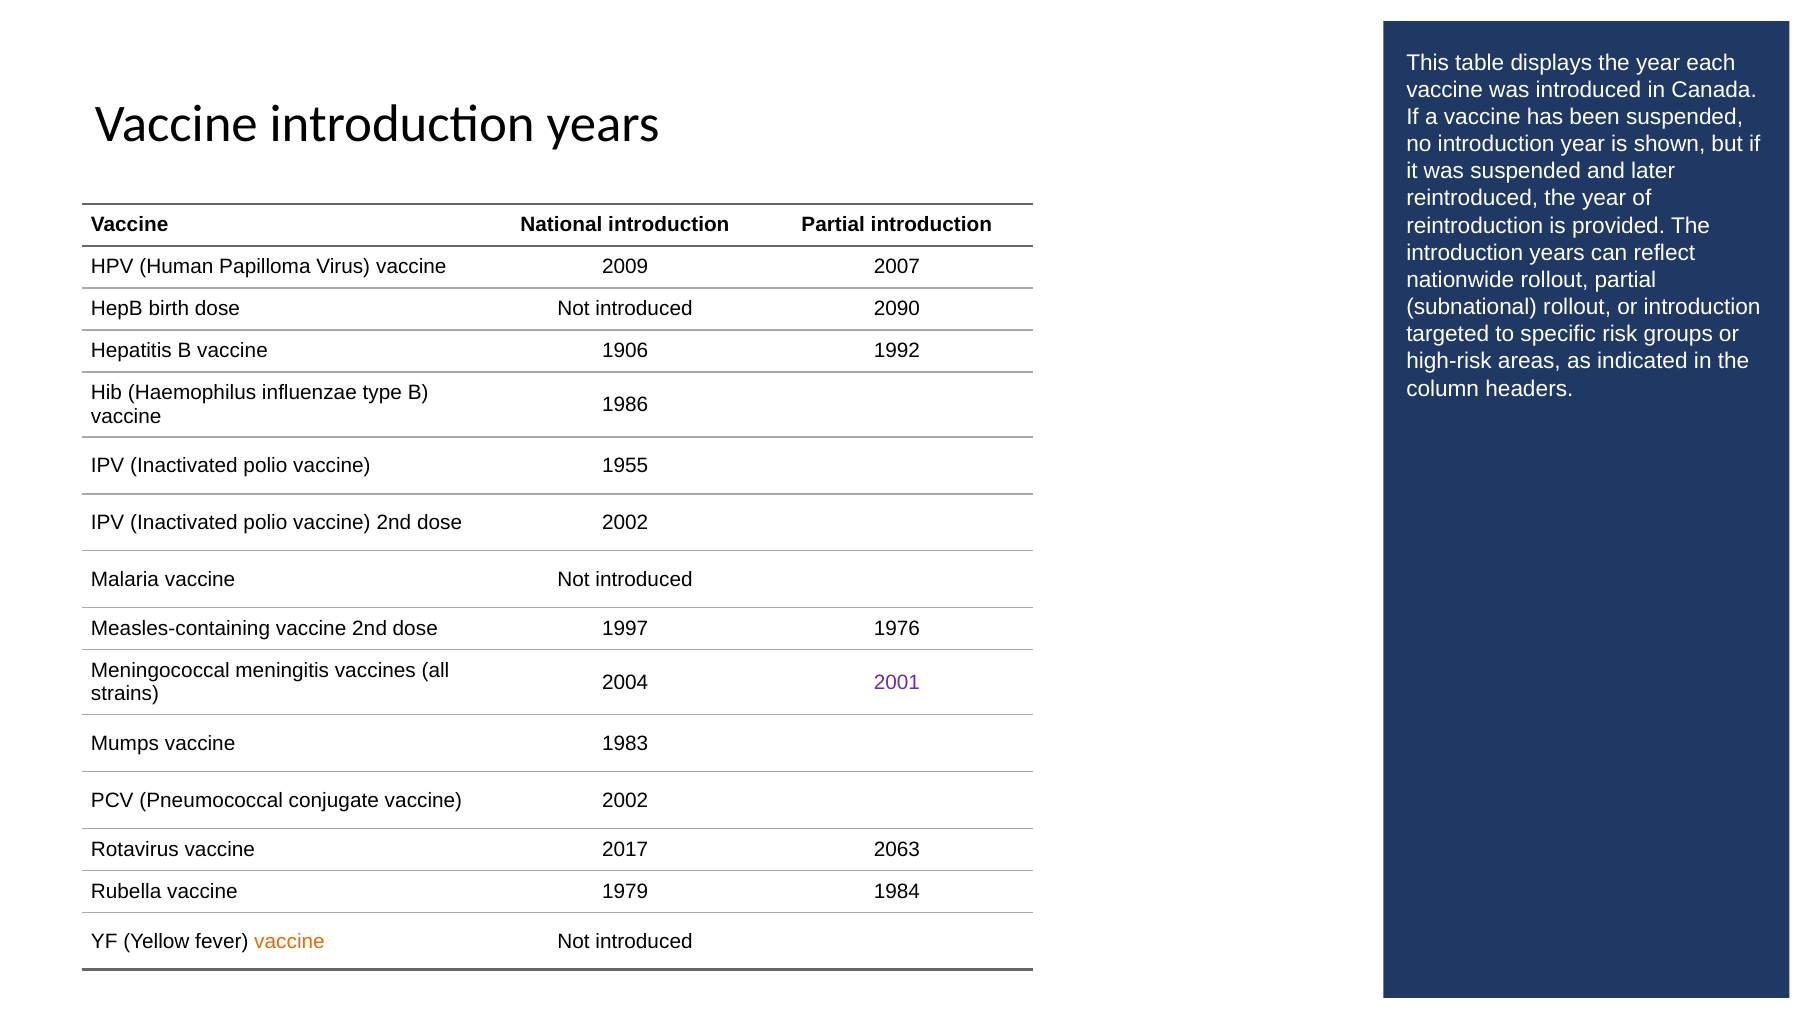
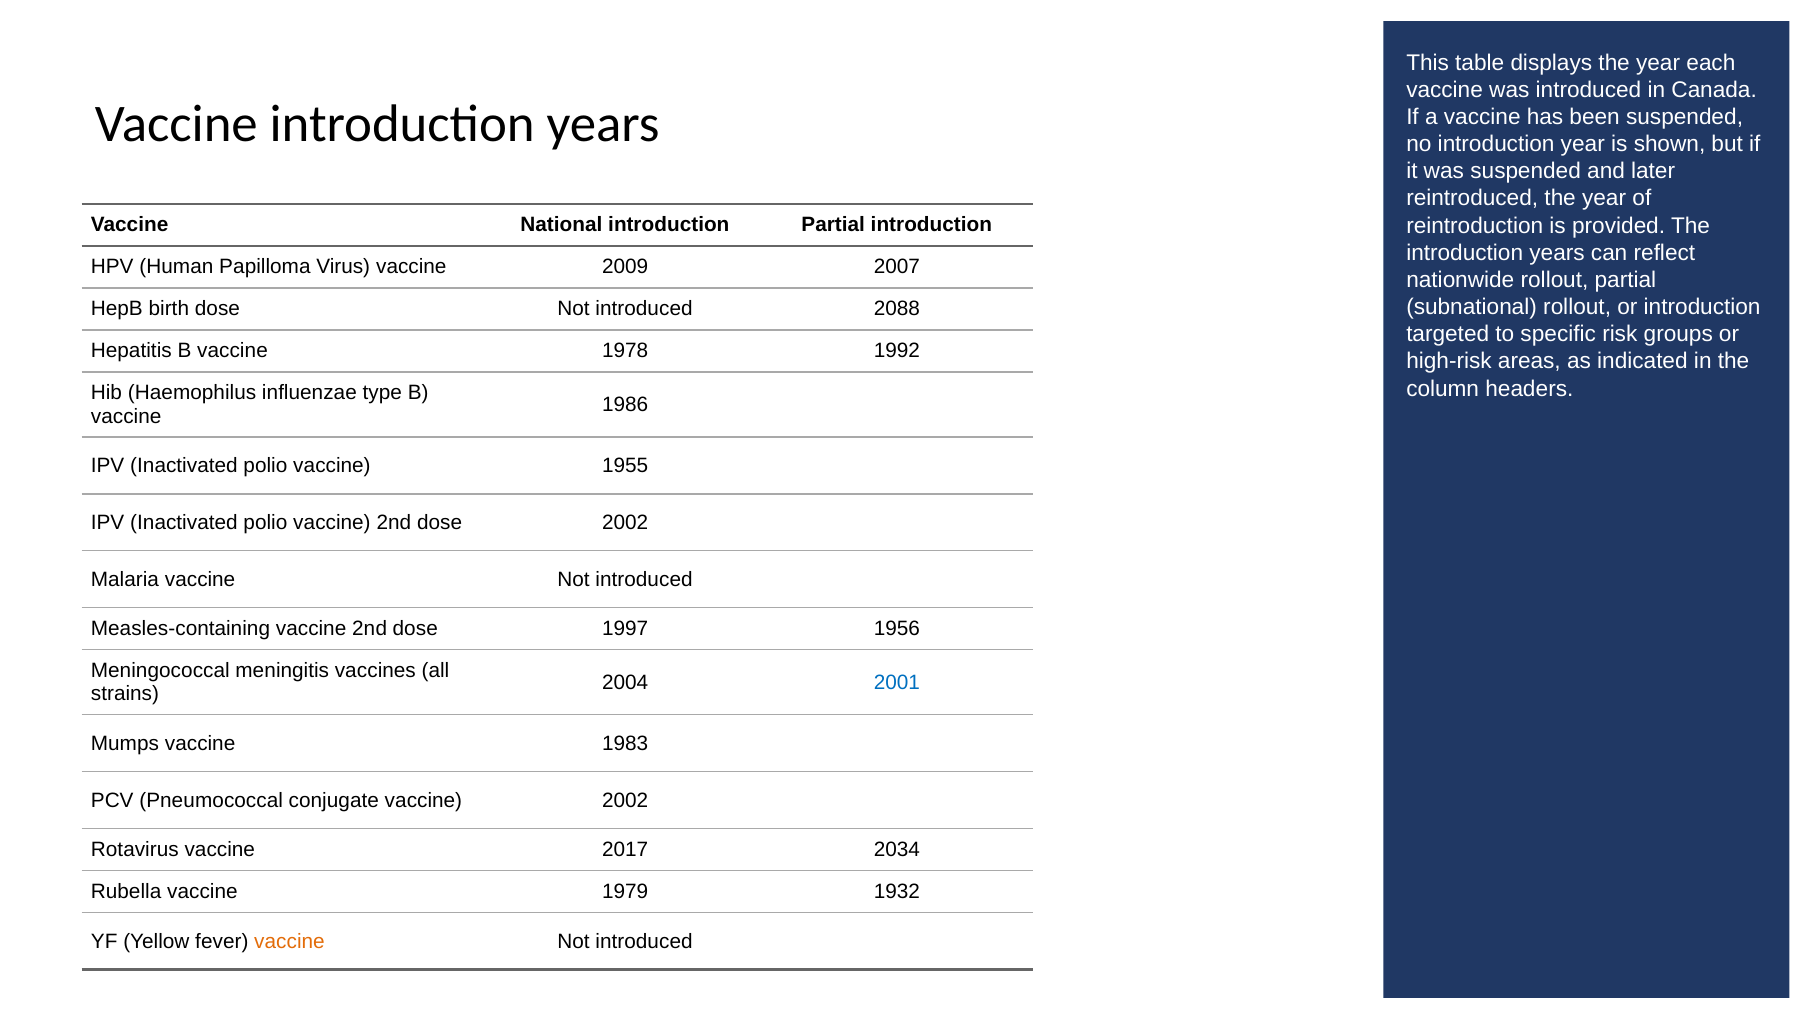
2090: 2090 -> 2088 (897, 309)
1906: 1906 -> 1978 (625, 351)
1976: 1976 -> 1956 (897, 629)
2001 colour: purple -> blue (897, 683)
2063: 2063 -> 2034 (897, 850)
1984: 1984 -> 1932 (897, 892)
